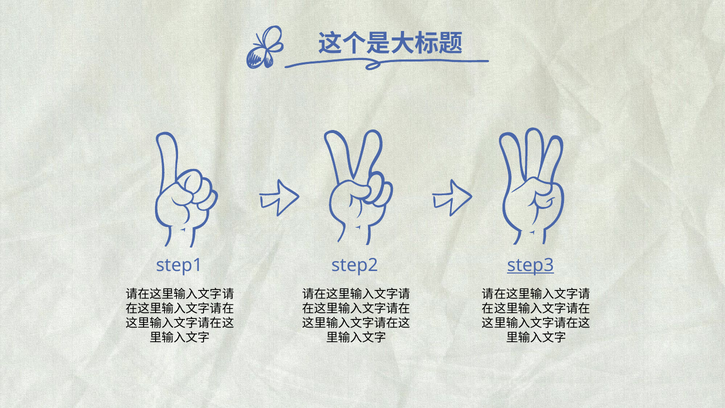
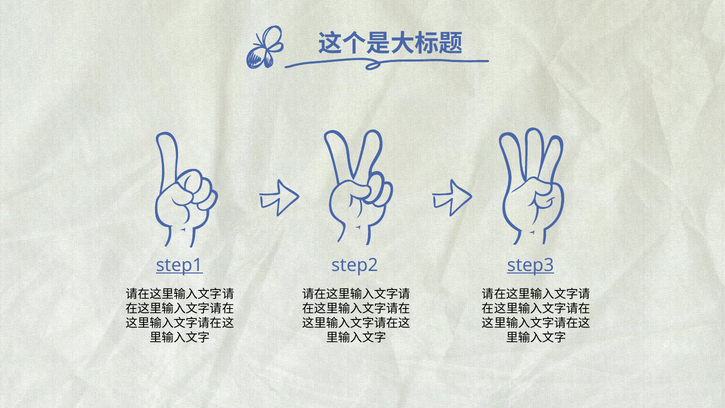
step1 underline: none -> present (179, 265)
